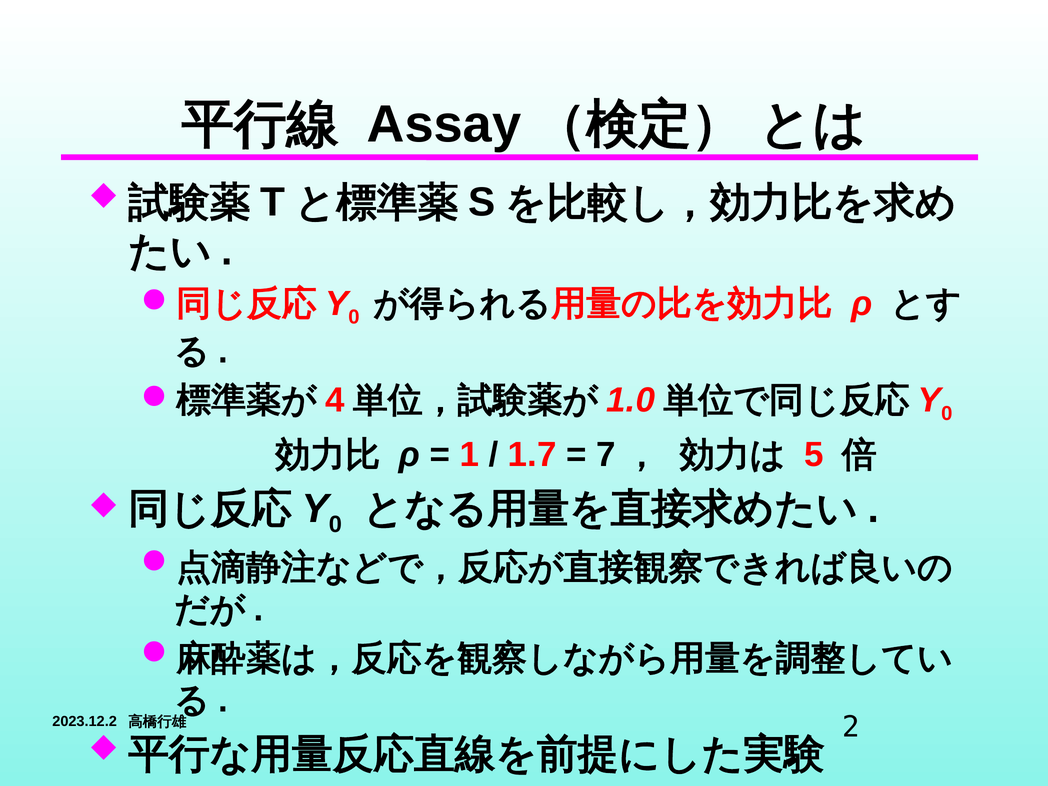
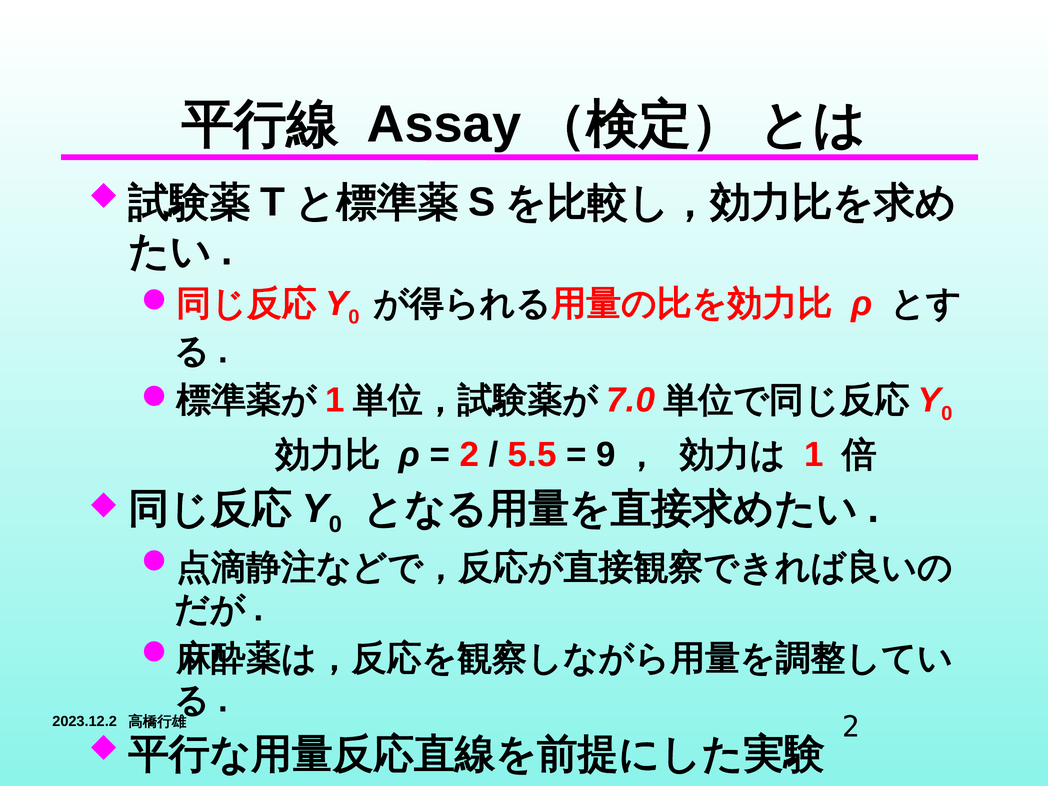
4: 4 -> 1 (335, 400)
1.0: 1.0 -> 7.0 (631, 400)
1: 1 -> 2 (469, 455)
1.7: 1.7 -> 5.5 (532, 455)
7: 7 -> 9 (606, 455)
5: 5 -> 1 (814, 455)
